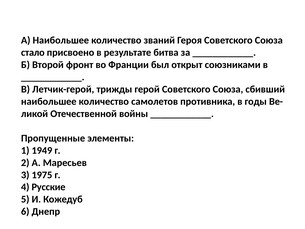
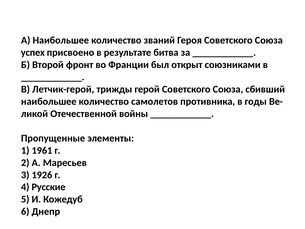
стало: стало -> успех (33, 53)
1949: 1949 -> 1961 (42, 150)
1975: 1975 -> 1926 (42, 175)
